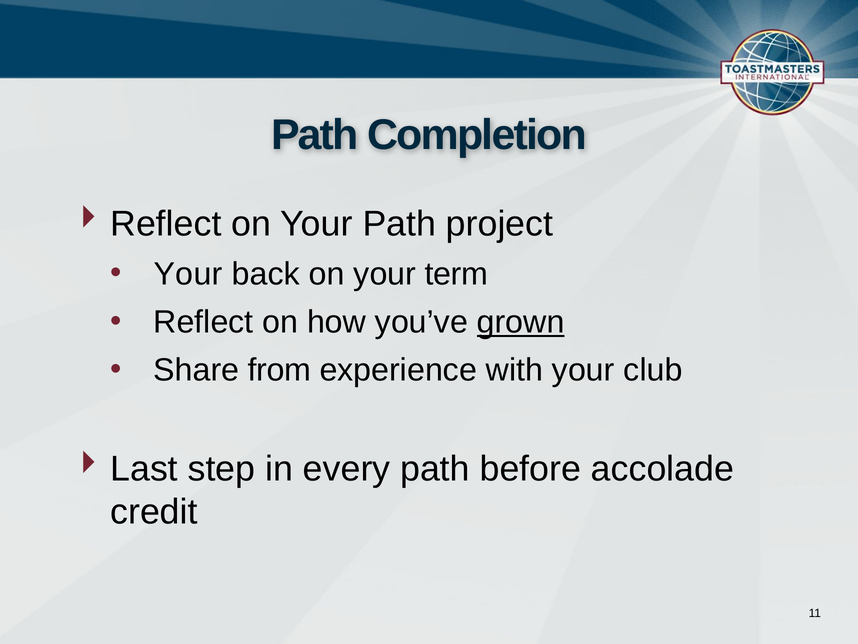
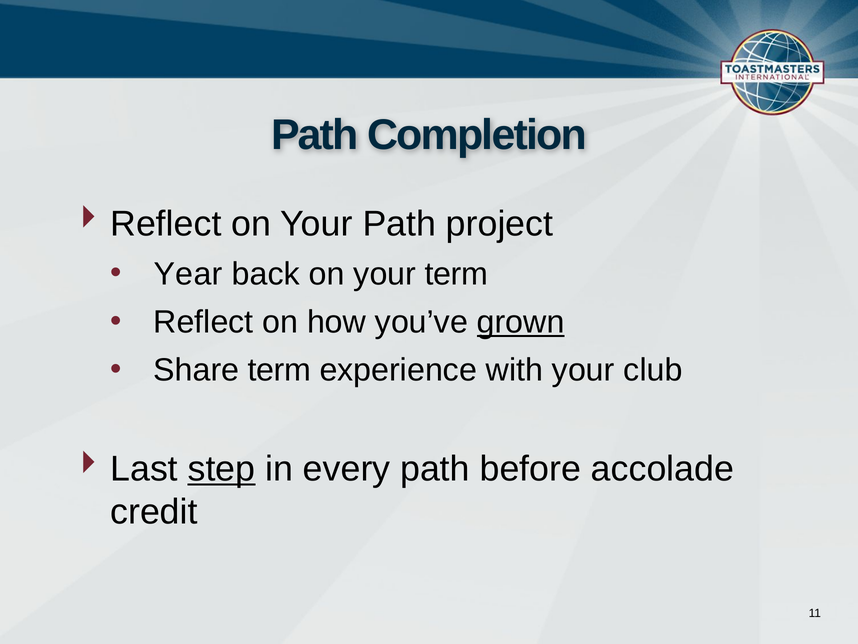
Your: Your -> Year (188, 274)
Share from: from -> term (279, 370)
step underline: none -> present (221, 469)
